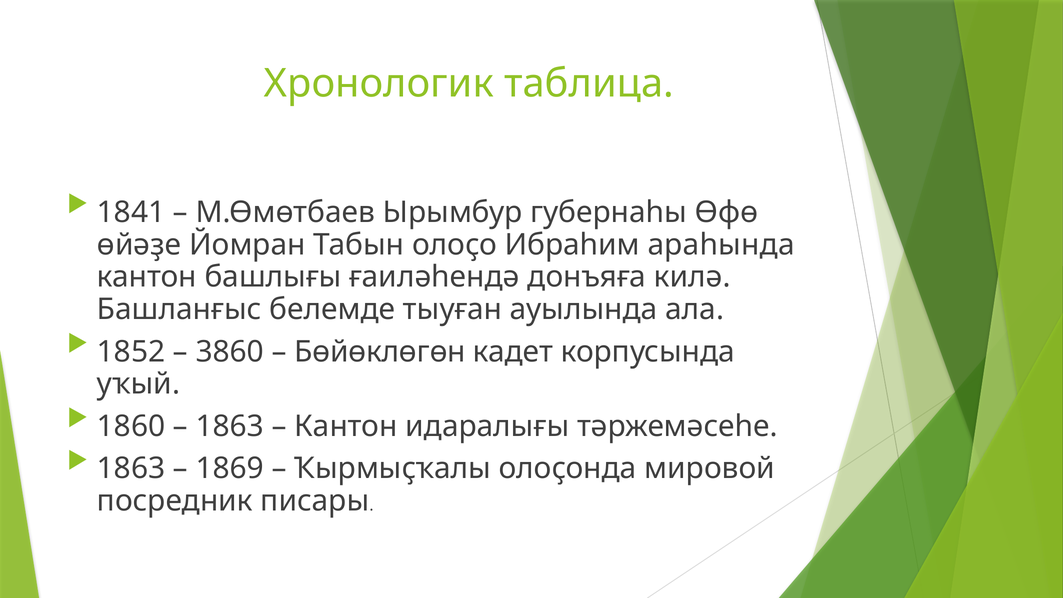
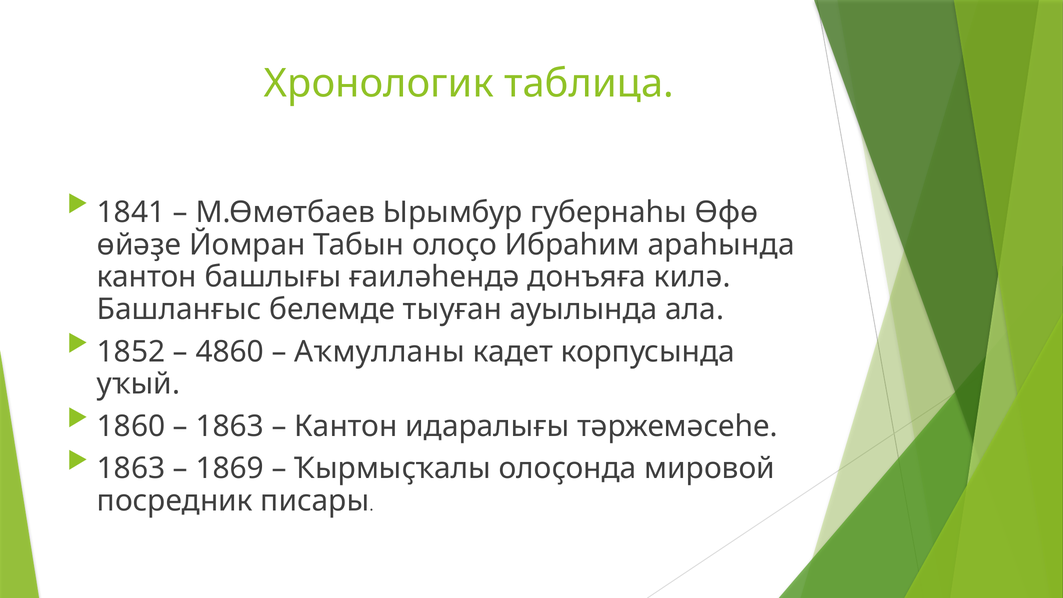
3860: 3860 -> 4860 (230, 352)
Бөйөклөгөн: Бөйөклөгөн -> Аҡмулланы (380, 352)
